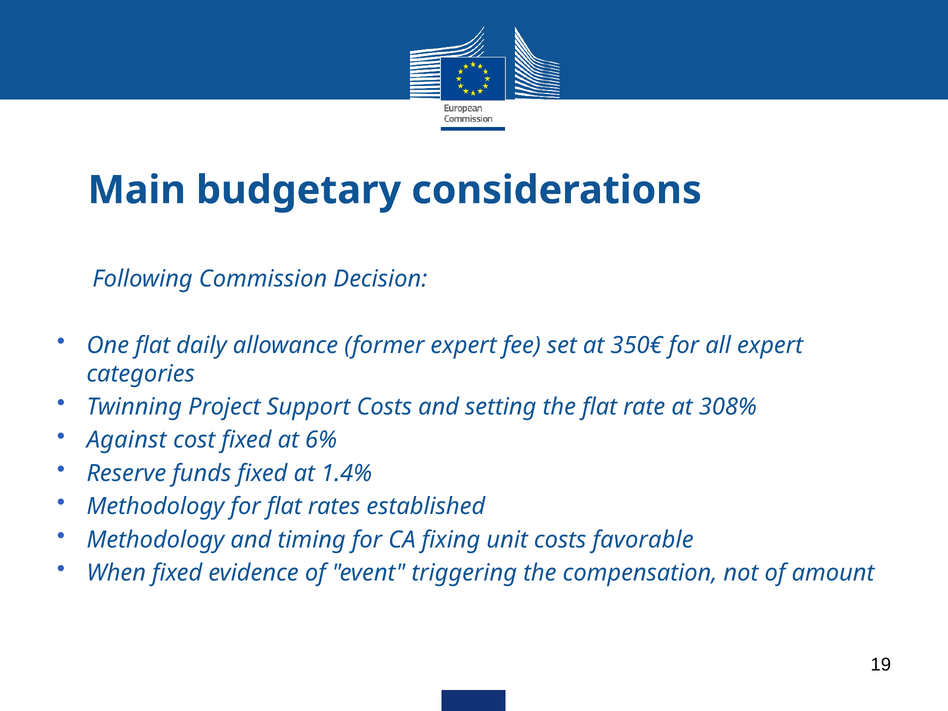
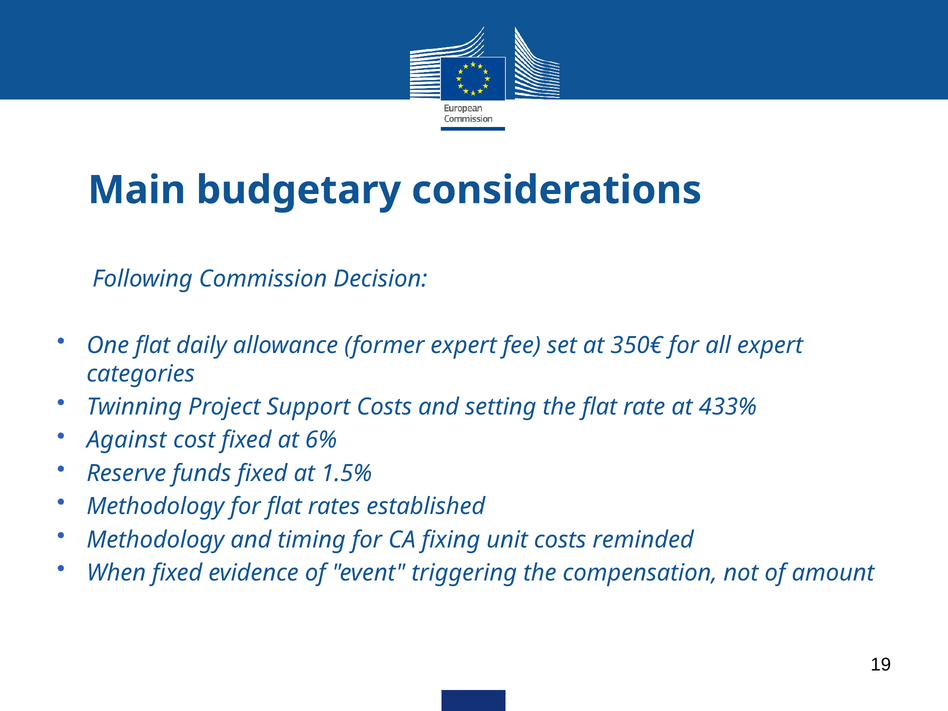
308%: 308% -> 433% (728, 407)
1.4%: 1.4% -> 1.5% (347, 473)
favorable: favorable -> reminded (643, 540)
